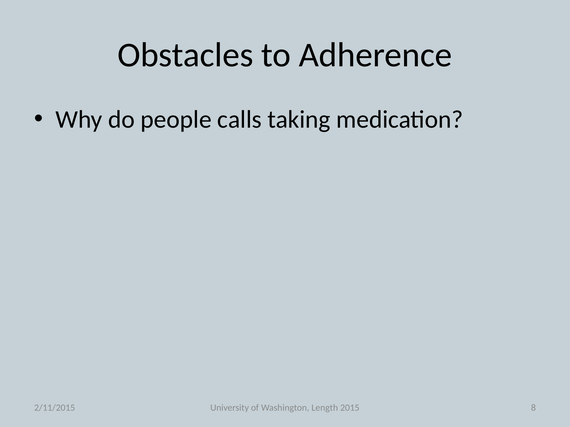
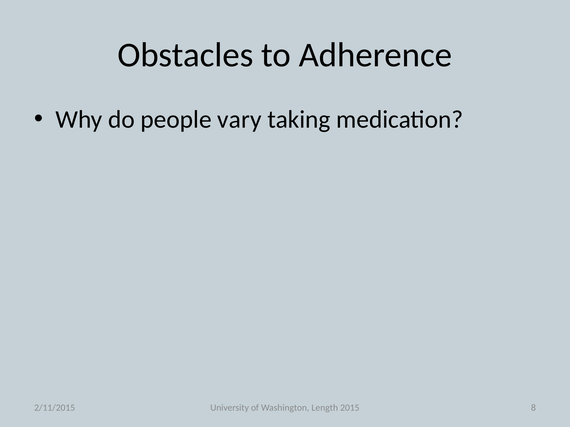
calls: calls -> vary (239, 120)
